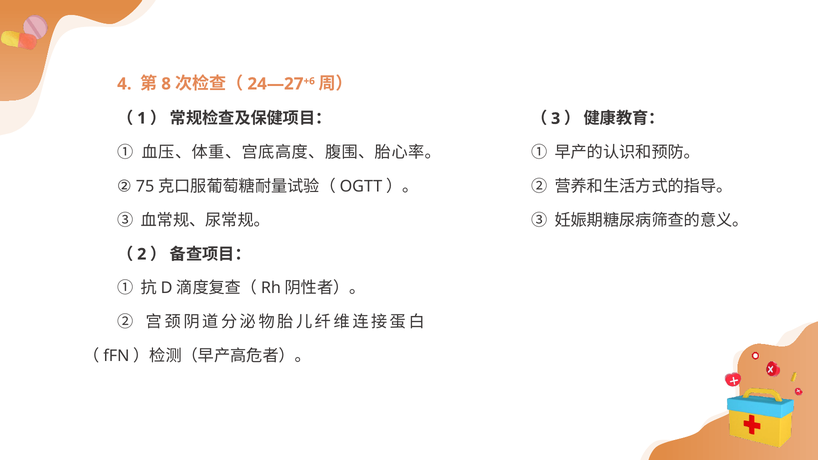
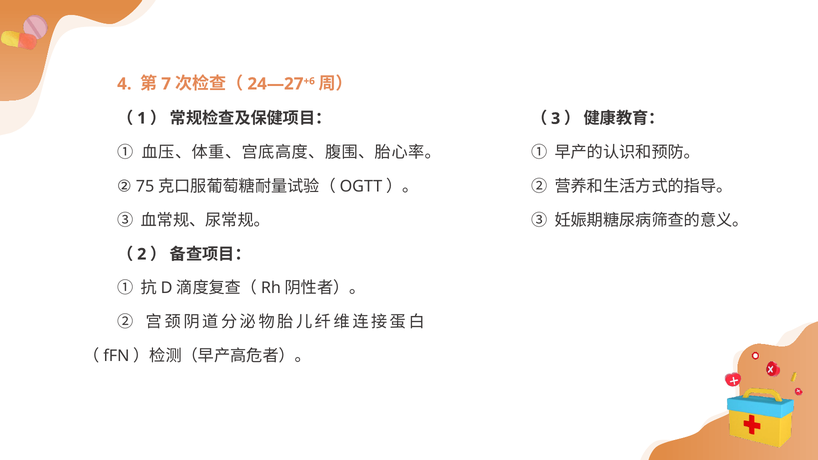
8: 8 -> 7 (166, 84)
